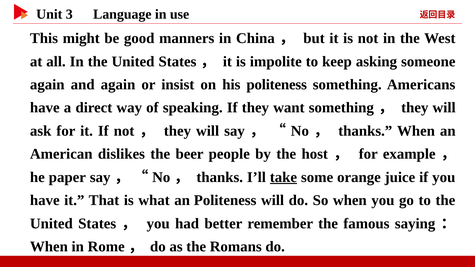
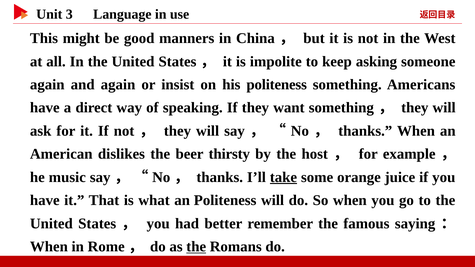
people: people -> thirsty (229, 154)
paper: paper -> music (67, 177)
the underline: none -> present (196, 247)
